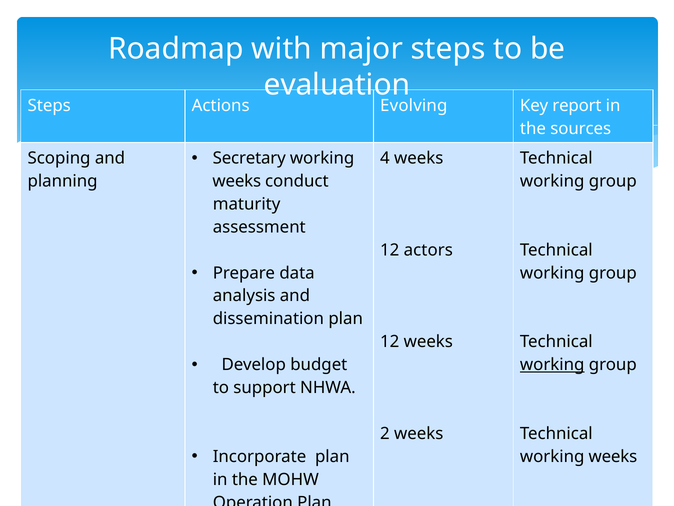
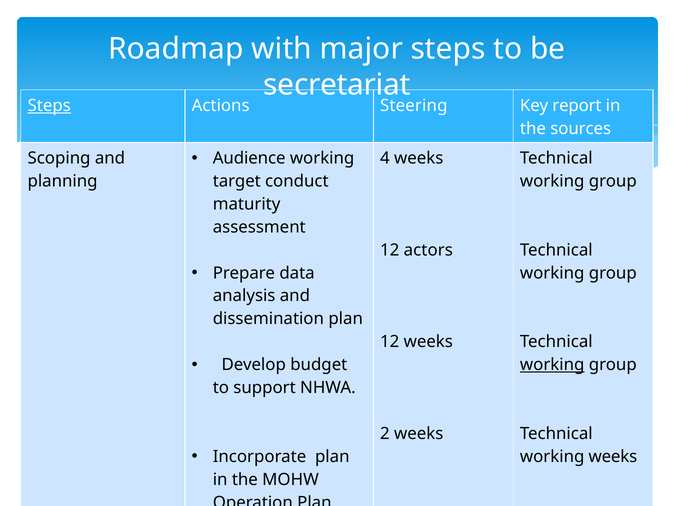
evaluation: evaluation -> secretariat (337, 85)
Steps underline: none -> present (49, 105)
Evolving: Evolving -> Steering (414, 105)
Secretary: Secretary -> Audience (249, 158)
weeks: weeks -> target (237, 181)
